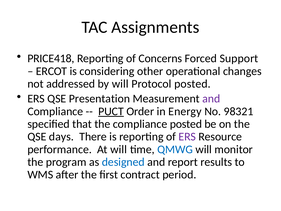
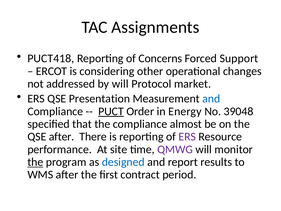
PRICE418: PRICE418 -> PUCT418 (51, 58)
Protocol posted: posted -> market (193, 84)
and colour: purple -> blue (211, 99)
98321: 98321 -> 39048 (239, 111)
compliance posted: posted -> almost (186, 124)
QSE days: days -> after (62, 137)
At will: will -> site (119, 149)
QMWG colour: blue -> purple (175, 149)
the underline: none -> present (35, 162)
